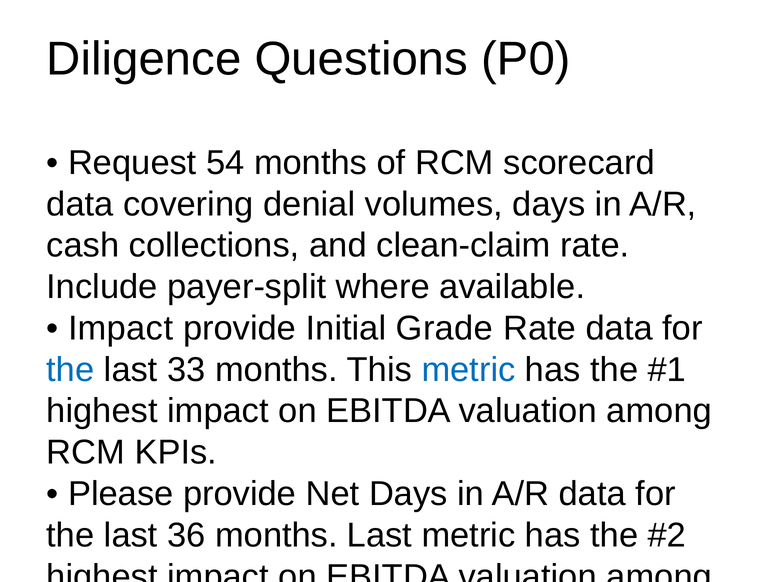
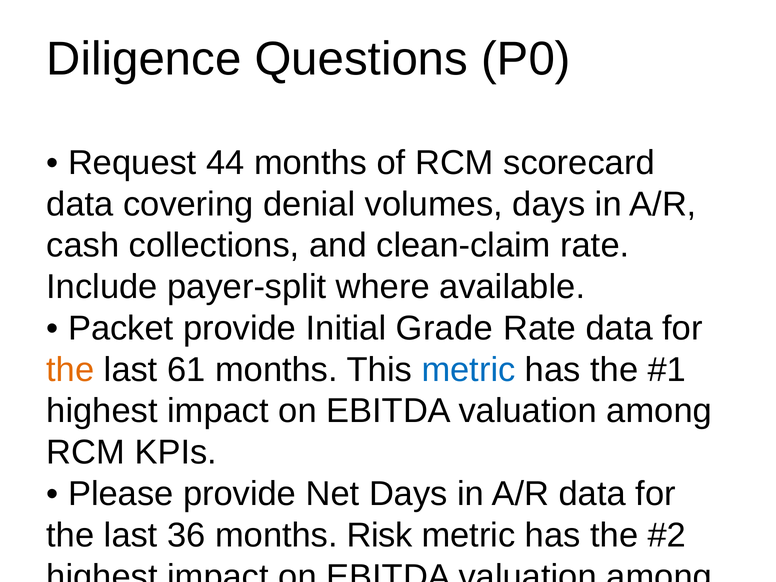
54: 54 -> 44 (225, 163)
Impact: Impact -> Packet (121, 328)
the colour: blue -> orange (70, 370)
33: 33 -> 61 (186, 370)
months Last: Last -> Risk (380, 535)
